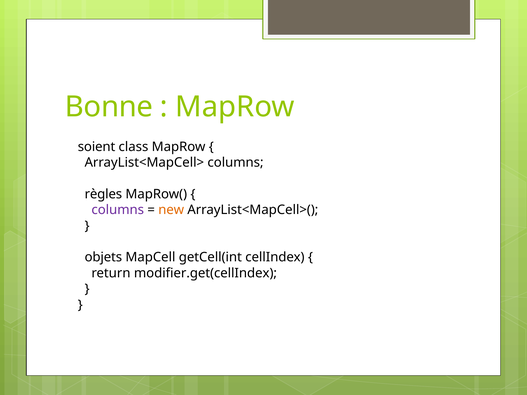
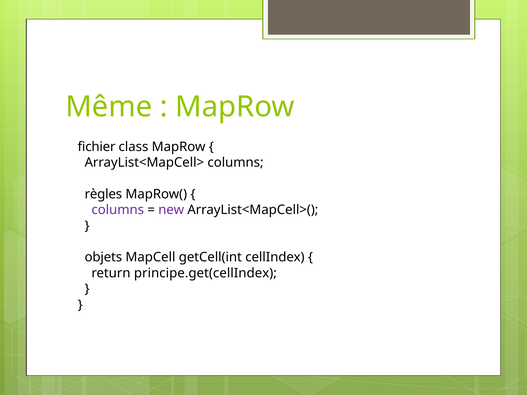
Bonne: Bonne -> Même (109, 107)
soient: soient -> fichier (97, 147)
new colour: orange -> purple (171, 210)
modifier.get(cellIndex: modifier.get(cellIndex -> principe.get(cellIndex (205, 273)
